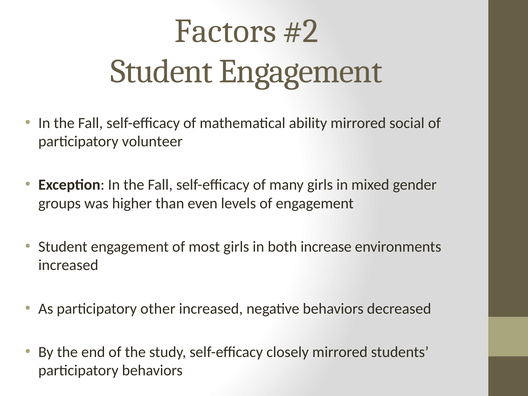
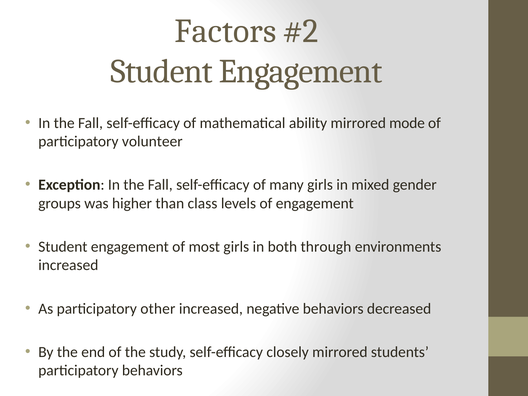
social: social -> mode (407, 123)
even: even -> class (203, 203)
increase: increase -> through (326, 247)
